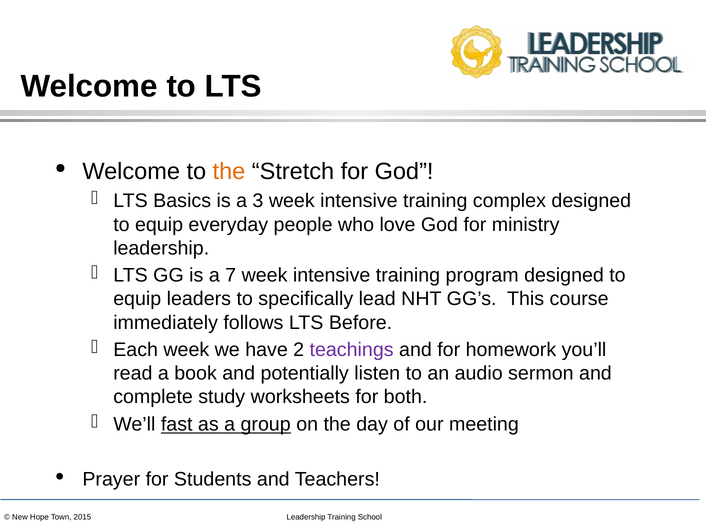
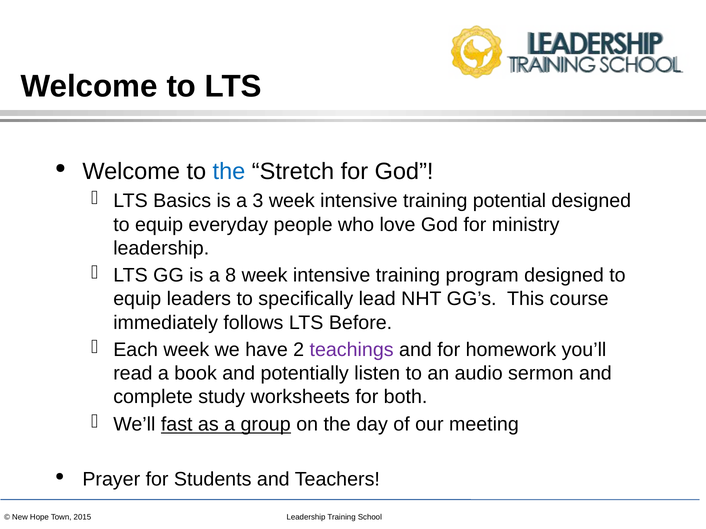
the colour: orange -> blue (229, 172)
complex: complex -> potential (509, 201)
7: 7 -> 8 (231, 276)
